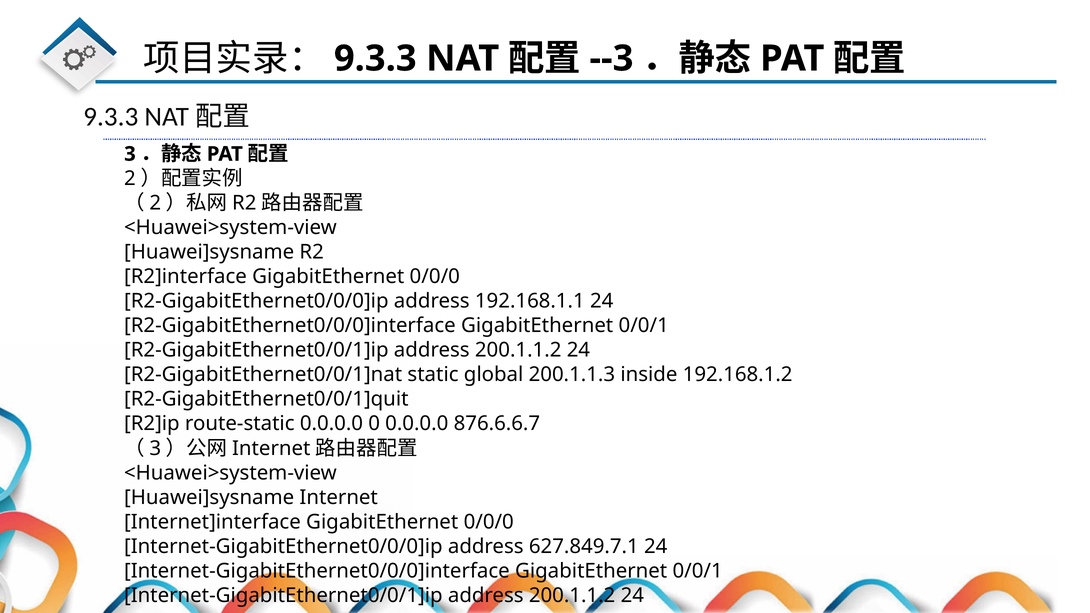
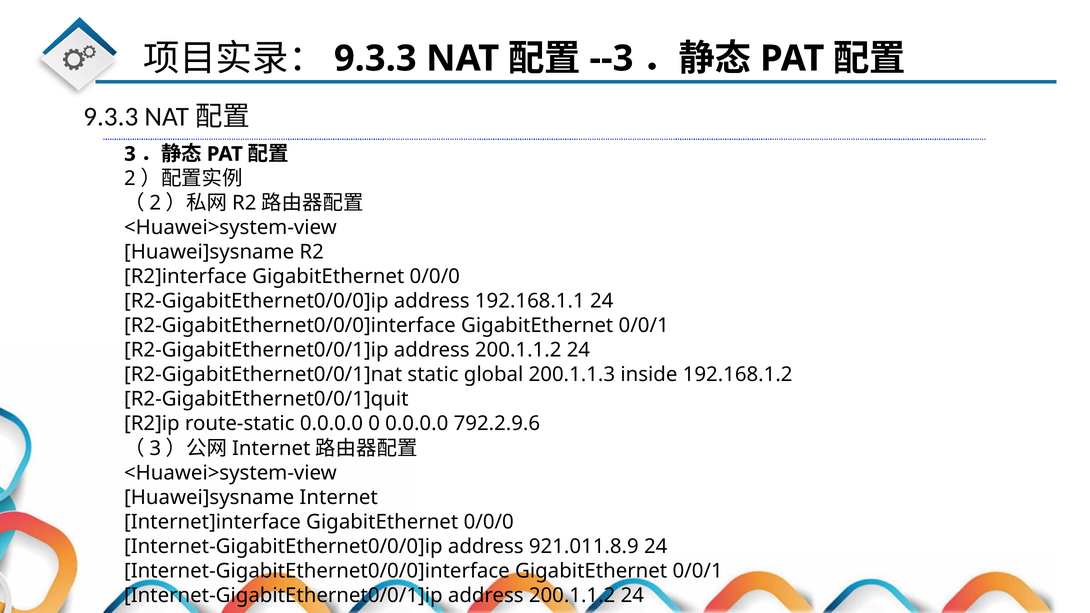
876.6.6.7: 876.6.6.7 -> 792.2.9.6 (497, 424)
627.849.7.1: 627.849.7.1 -> 921.011.8.9 (584, 546)
